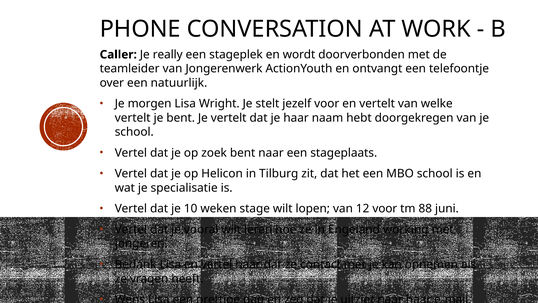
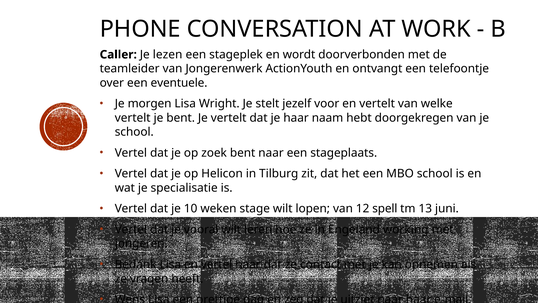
really: really -> lezen (168, 55)
natuurlijk: natuurlijk -> eventuele (179, 83)
12 voor: voor -> spell (385, 209)
88: 88 -> 13 (425, 209)
